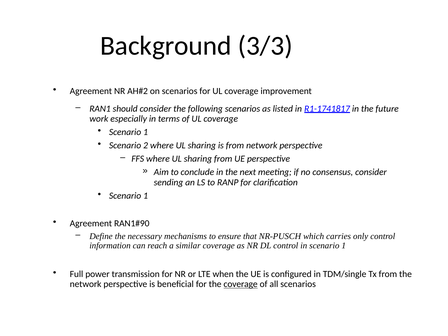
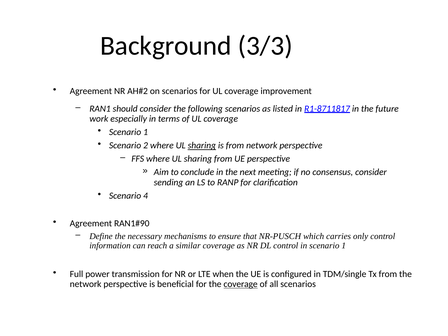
R1-1741817: R1-1741817 -> R1-8711817 (327, 109)
sharing underline: none -> present (202, 146)
1: 1 -> 4 (146, 196)
